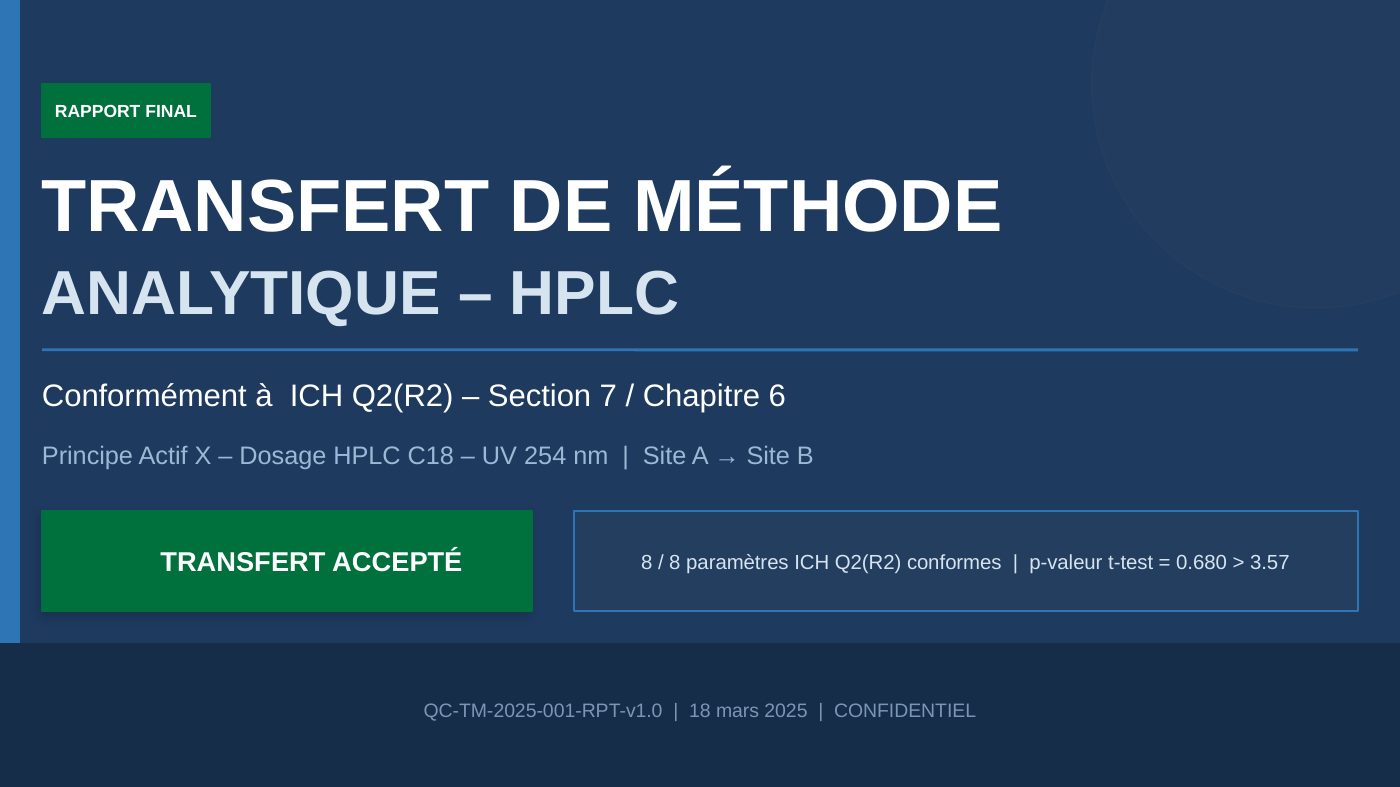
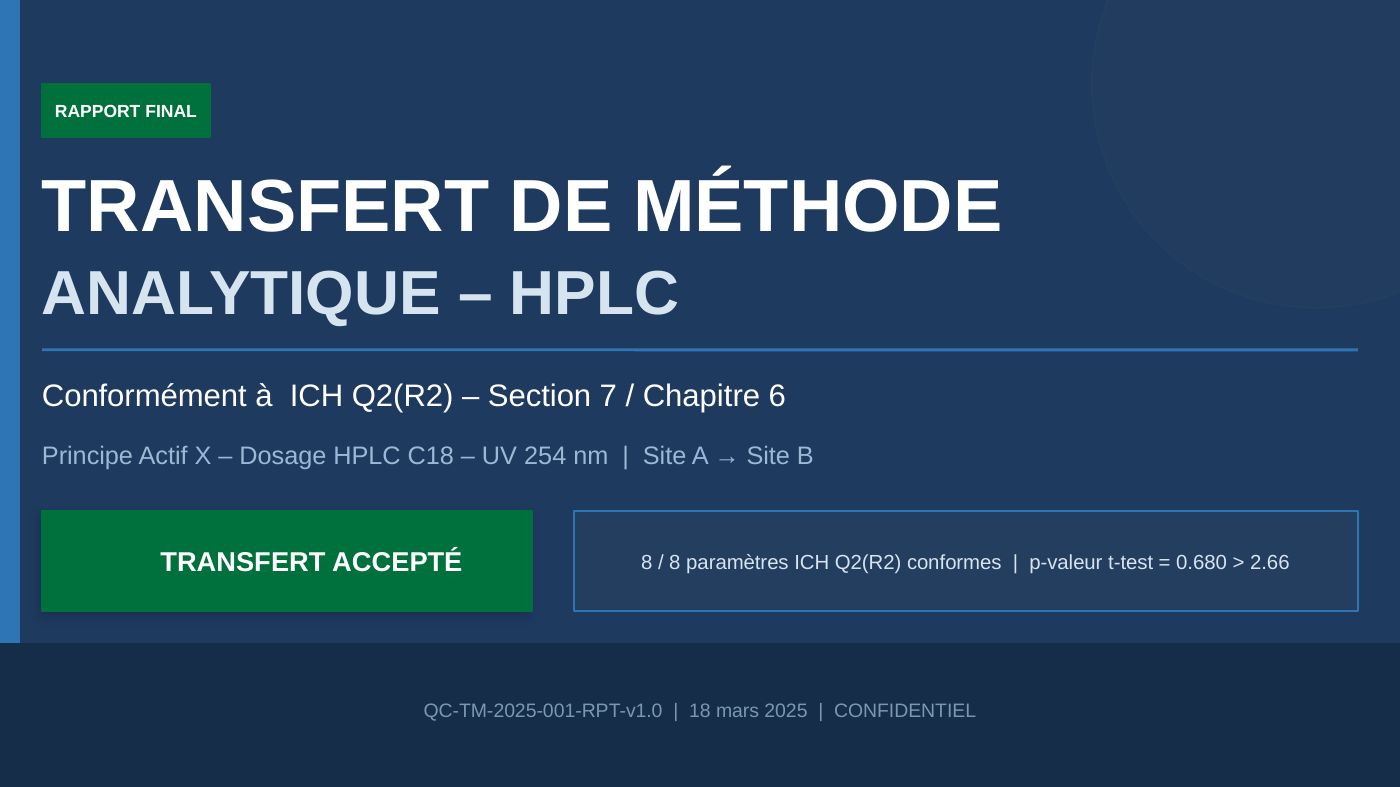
3.57: 3.57 -> 2.66 (1270, 563)
